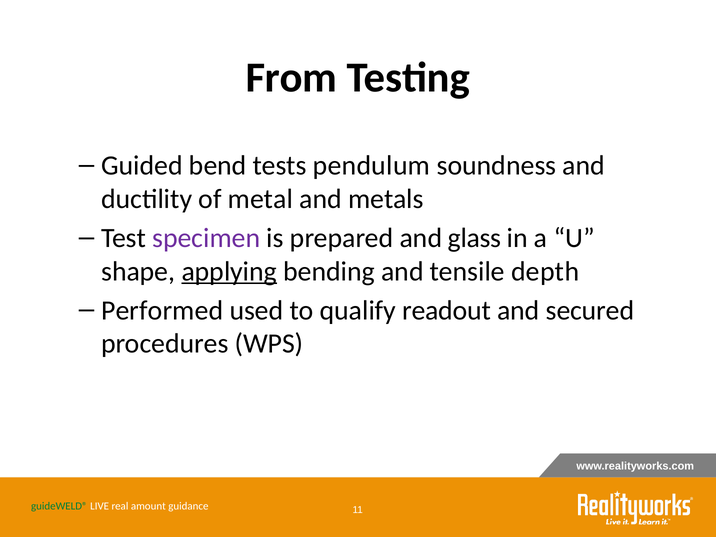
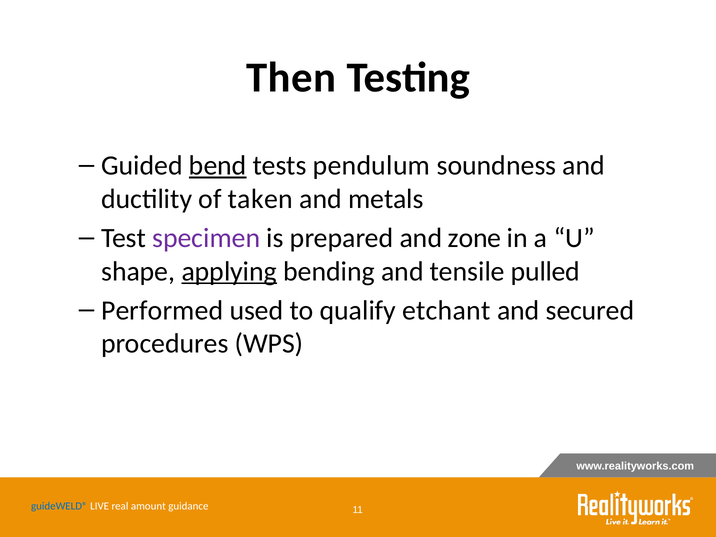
From: From -> Then (291, 78)
bend underline: none -> present (218, 165)
metal: metal -> taken (260, 199)
glass: glass -> zone (475, 238)
depth: depth -> pulled (545, 271)
readout: readout -> etchant (446, 310)
guideWELD® colour: green -> blue (59, 506)
